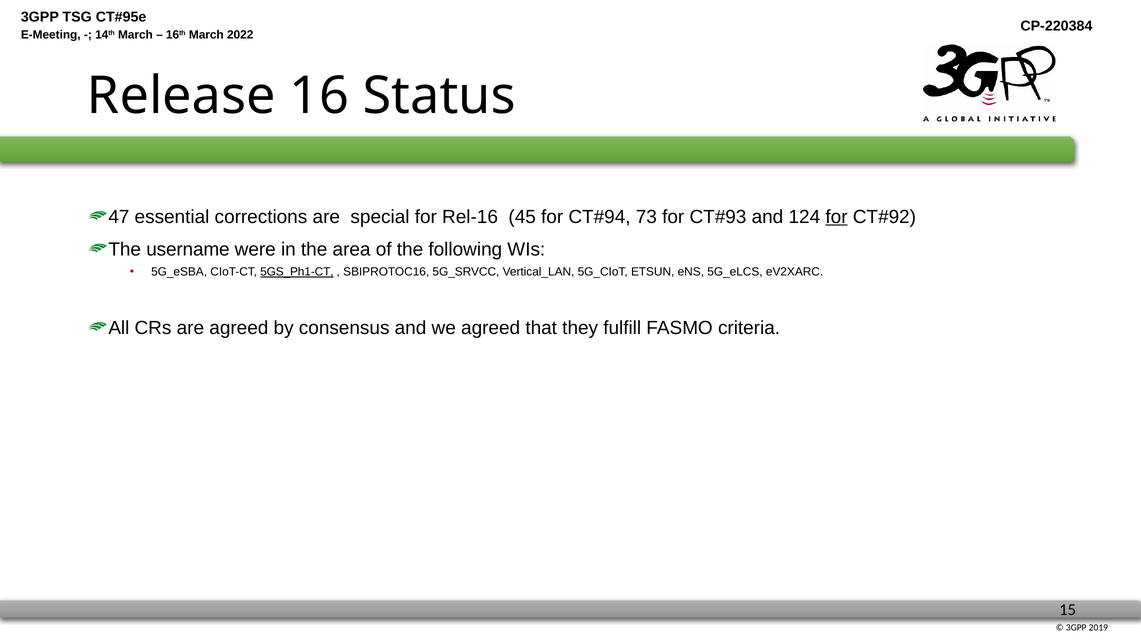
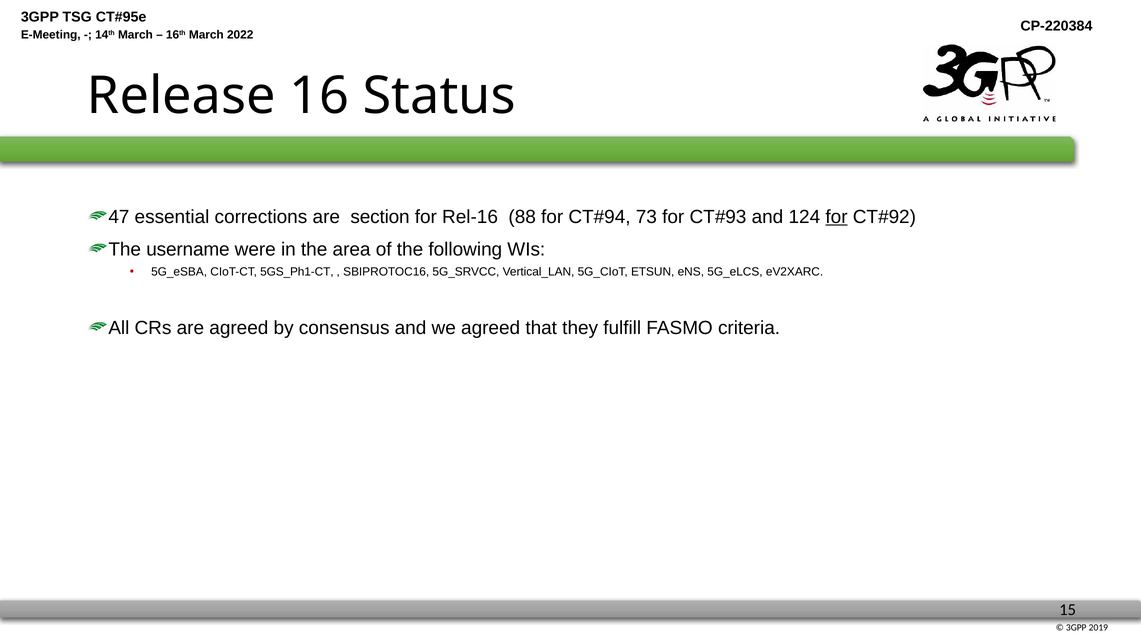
special: special -> section (380, 217)
45: 45 -> 88 (522, 217)
5GS_Ph1-CT underline: present -> none (297, 272)
